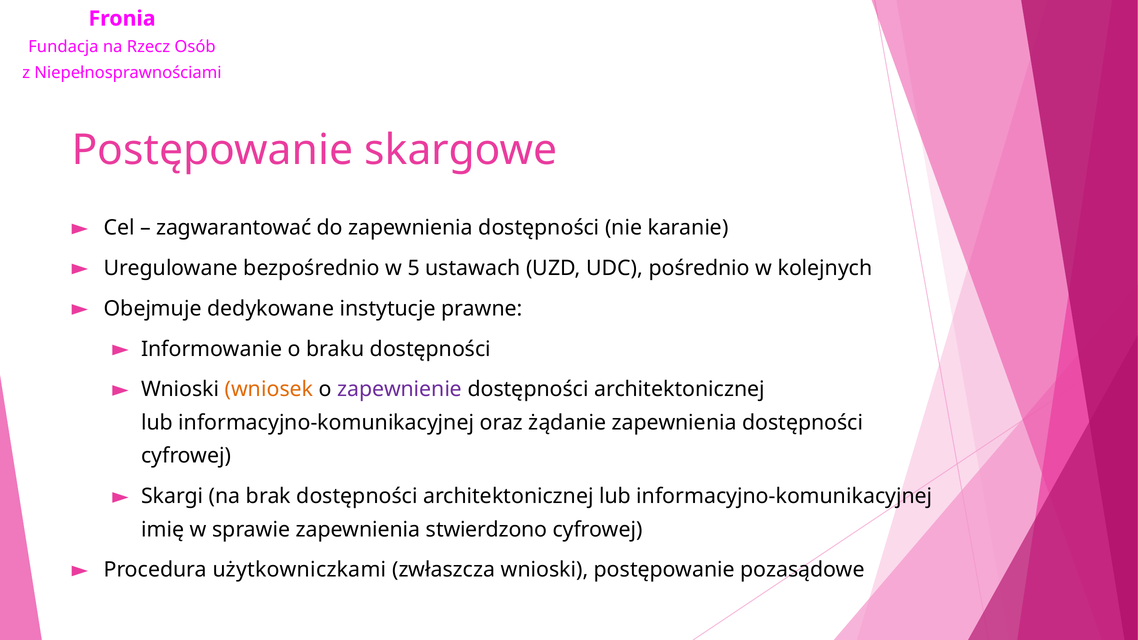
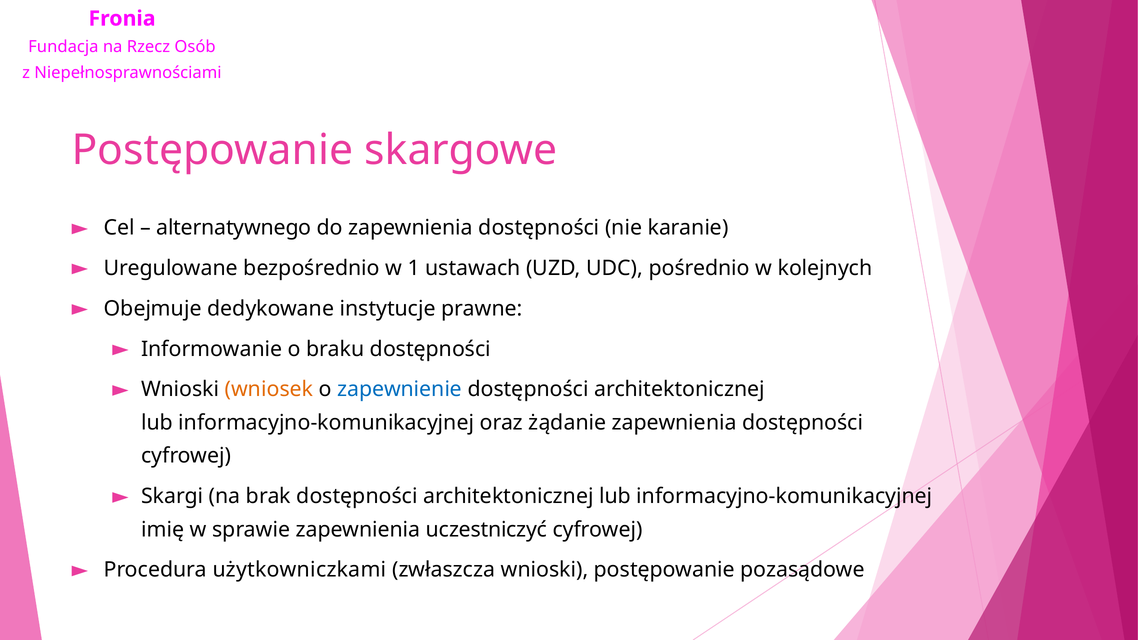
zagwarantować: zagwarantować -> alternatywnego (234, 228)
5: 5 -> 1 (414, 268)
zapewnienie colour: purple -> blue (400, 389)
stwierdzono: stwierdzono -> uczestniczyć (487, 530)
